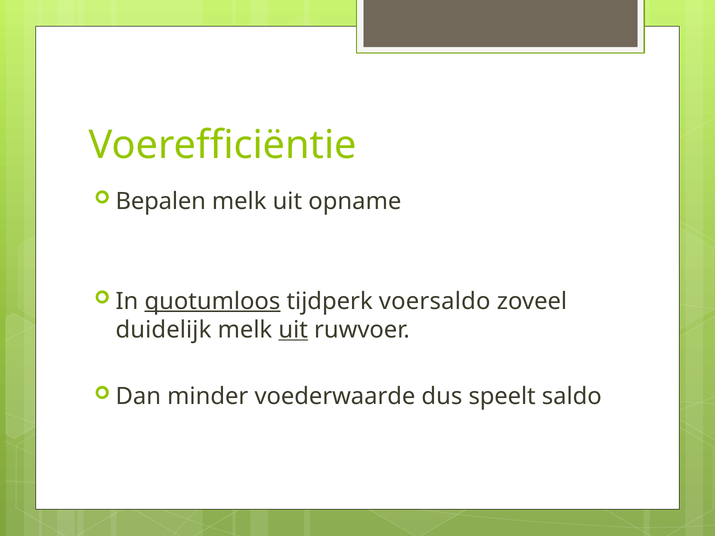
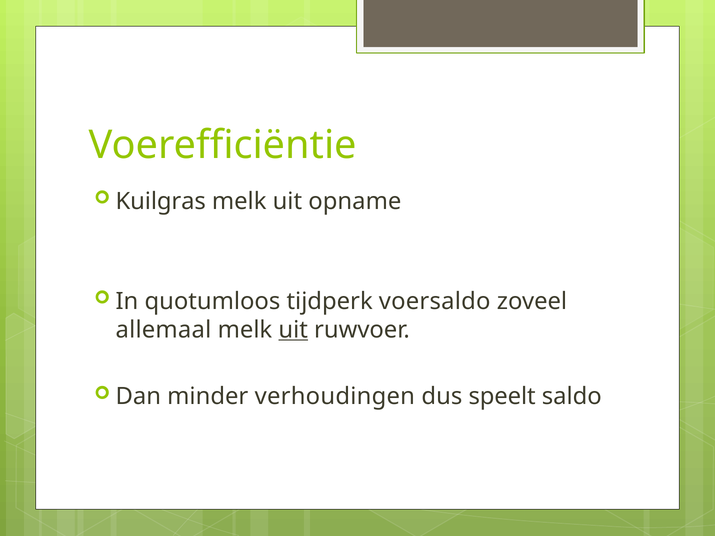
Bepalen: Bepalen -> Kuilgras (161, 201)
quotumloos underline: present -> none (212, 301)
duidelijk: duidelijk -> allemaal (163, 330)
voederwaarde: voederwaarde -> verhoudingen (335, 397)
